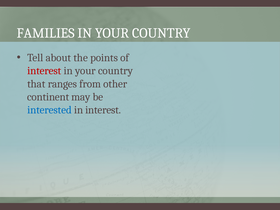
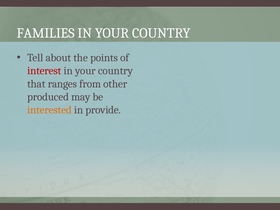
continent: continent -> produced (48, 97)
interested colour: blue -> orange (49, 110)
in interest: interest -> provide (103, 110)
